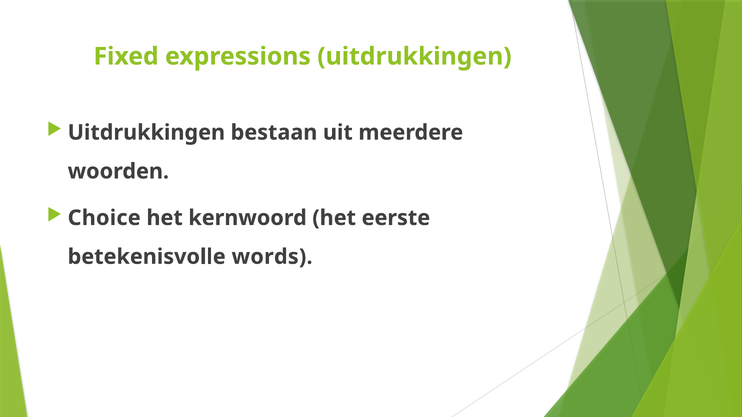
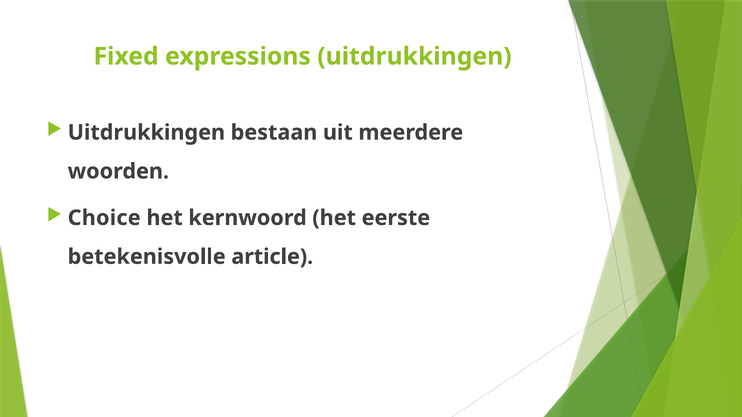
words: words -> article (272, 257)
